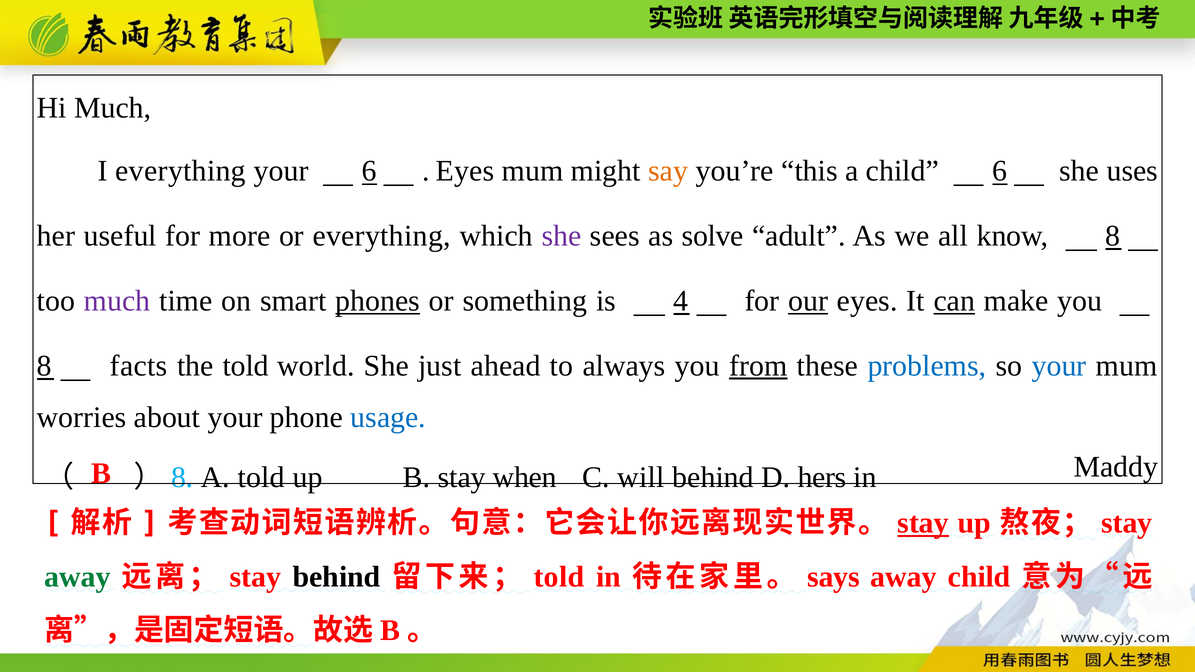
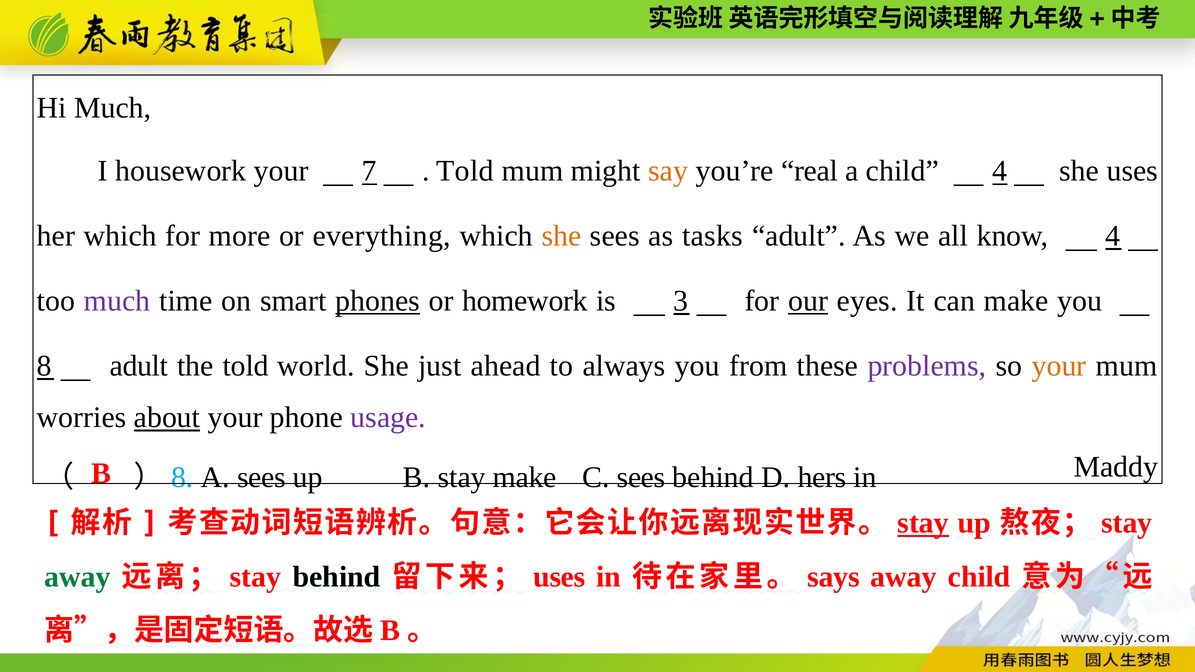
I everything: everything -> housework (181, 171)
your 6: 6 -> 7 (369, 171)
Eyes: Eyes -> Told (465, 171)
this: this -> real (810, 171)
child 6: 6 -> 4 (1000, 171)
her useful: useful -> which (120, 236)
she colour: purple -> orange (561, 236)
solve: solve -> tasks (712, 236)
know 8: 8 -> 4 (1113, 236)
something: something -> homework (525, 301)
4: 4 -> 3 (681, 301)
can underline: present -> none (954, 301)
8 facts: facts -> adult (139, 366)
from underline: present -> none (758, 366)
problems colour: blue -> purple (927, 366)
your colour: blue -> orange (1059, 366)
about underline: none -> present (167, 418)
usage colour: blue -> purple (388, 418)
A told: told -> sees (262, 477)
stay when: when -> make (525, 477)
C will: will -> sees (641, 477)
told: told -> uses (559, 577)
